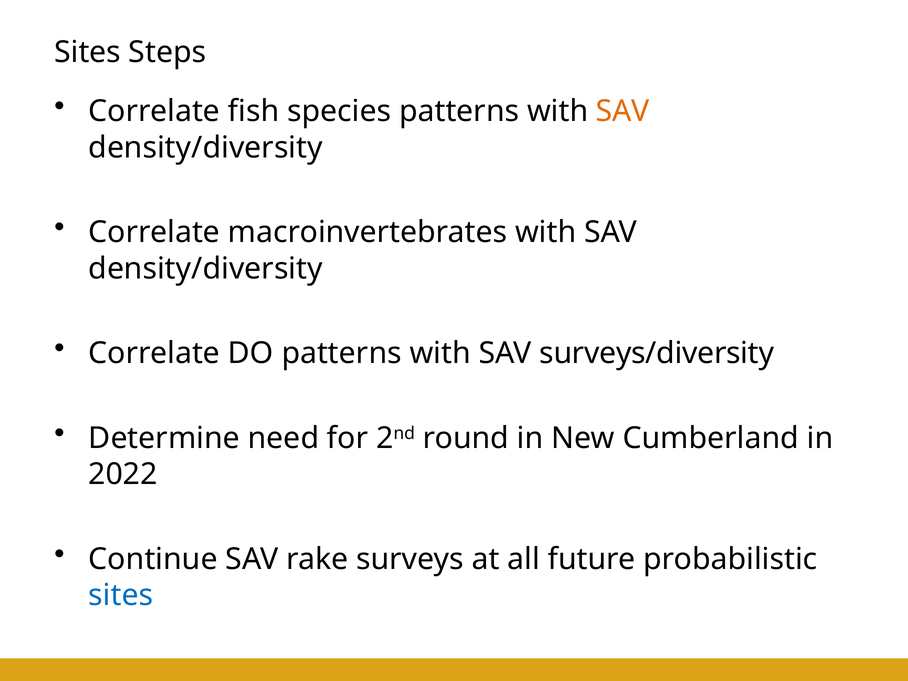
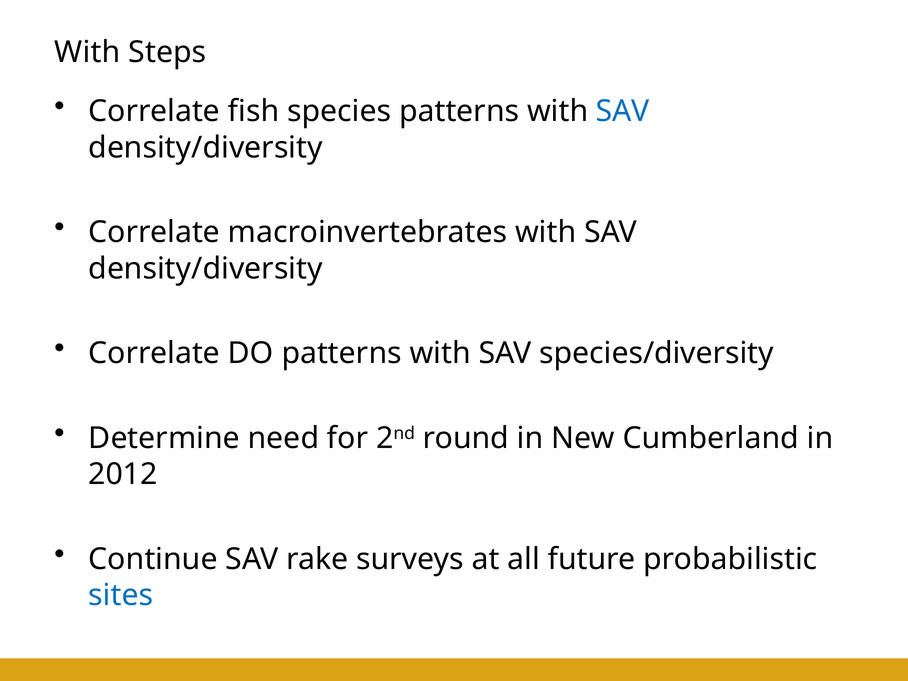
Sites: Sites -> With (87, 52)
SAV colour: orange -> blue (623, 111)
surveys/diversity: surveys/diversity -> species/diversity (657, 353)
2022: 2022 -> 2012 (123, 474)
